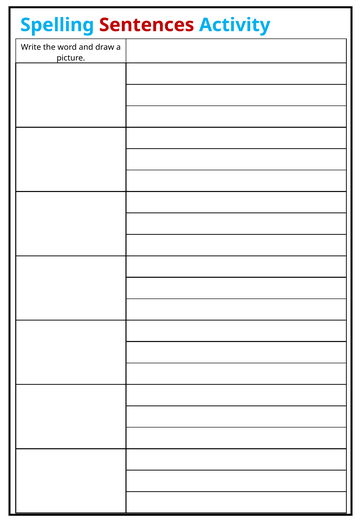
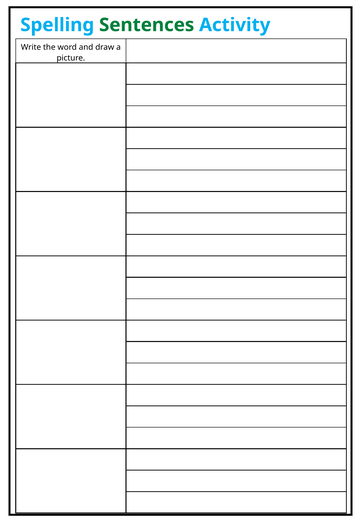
Sentences colour: red -> green (147, 25)
